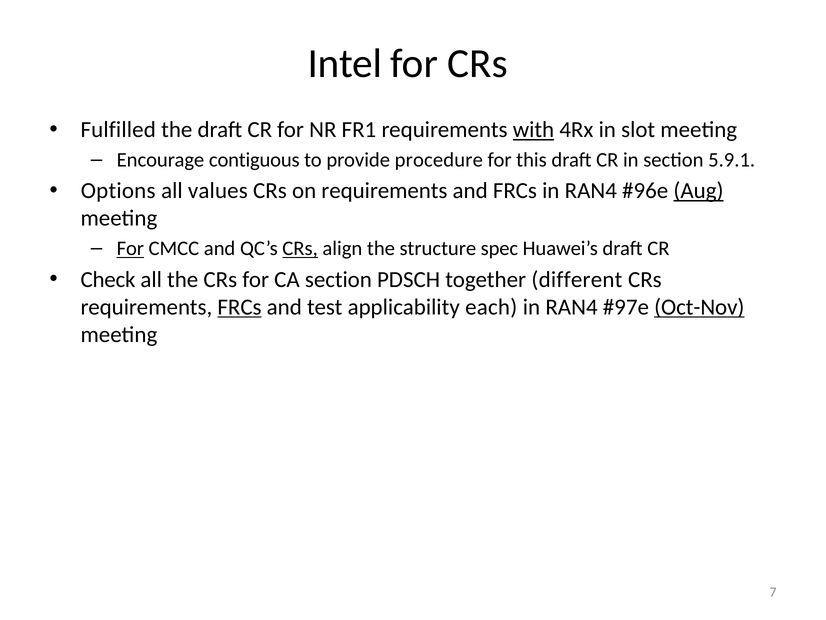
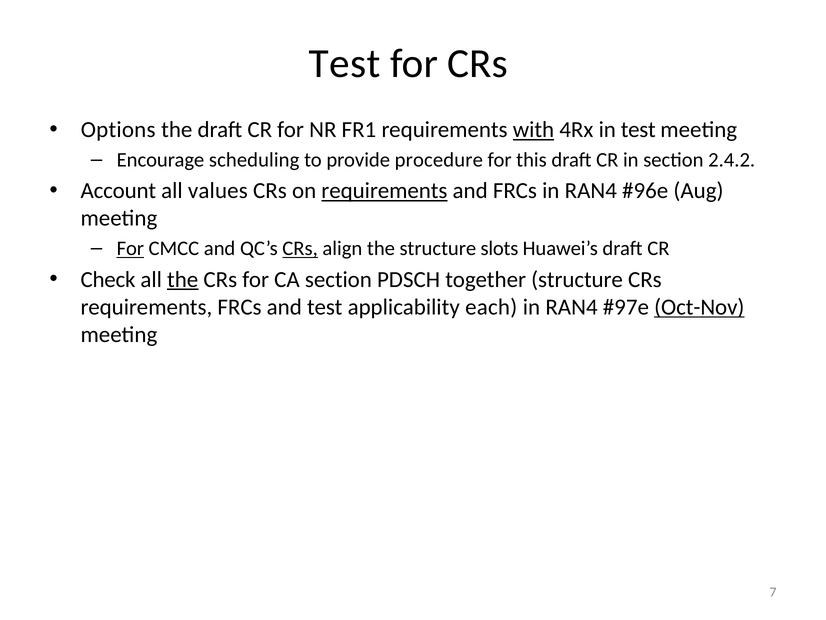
Intel: Intel -> Test (345, 63)
Fulfilled: Fulfilled -> Options (118, 130)
in slot: slot -> test (638, 130)
contiguous: contiguous -> scheduling (254, 160)
5.9.1: 5.9.1 -> 2.4.2 (732, 160)
Options: Options -> Account (118, 191)
requirements underline: none -> present (384, 191)
Aug underline: present -> none (699, 191)
spec: spec -> slots (499, 248)
the underline: none -> present (183, 279)
together different: different -> structure (577, 279)
FRCs underline: present -> none (240, 307)
